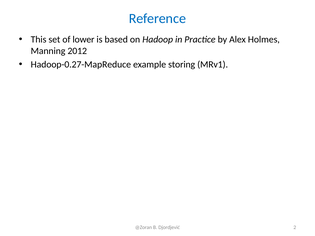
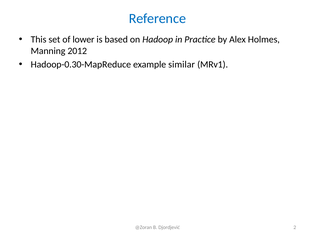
Hadoop-0.27-MapReduce: Hadoop-0.27-MapReduce -> Hadoop-0.30-MapReduce (81, 65)
storing: storing -> similar (182, 65)
